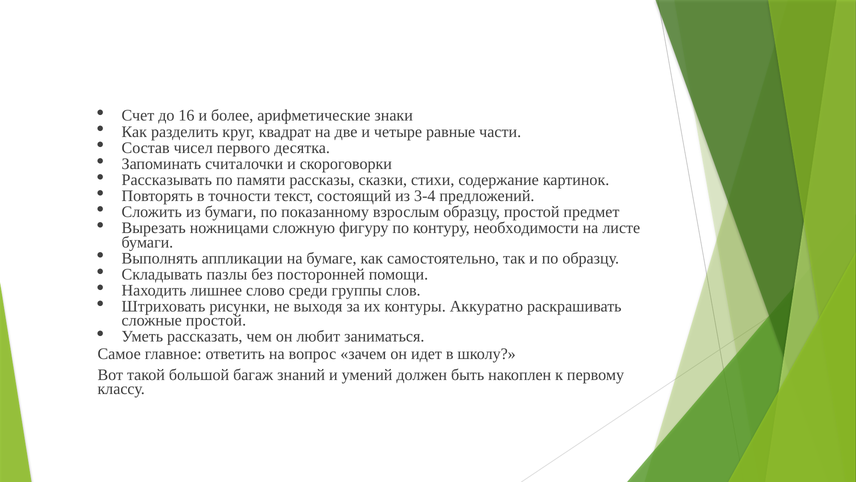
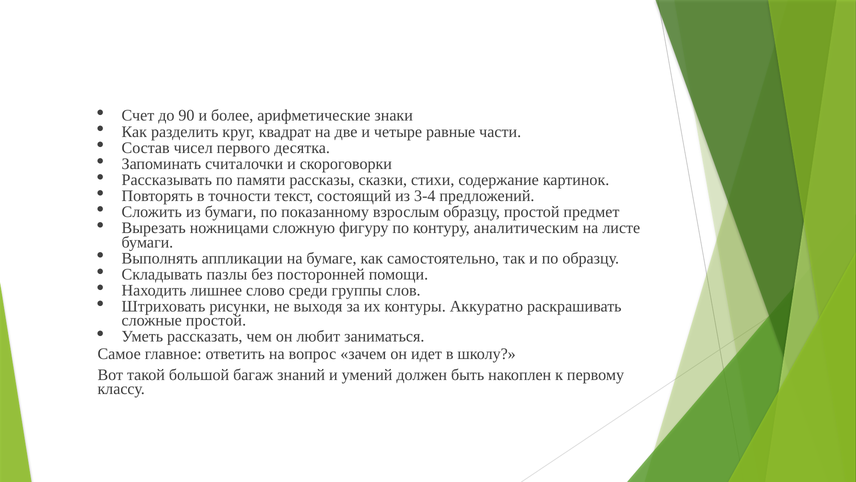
16: 16 -> 90 (186, 116)
необходимости: необходимости -> аналитическим (526, 228)
